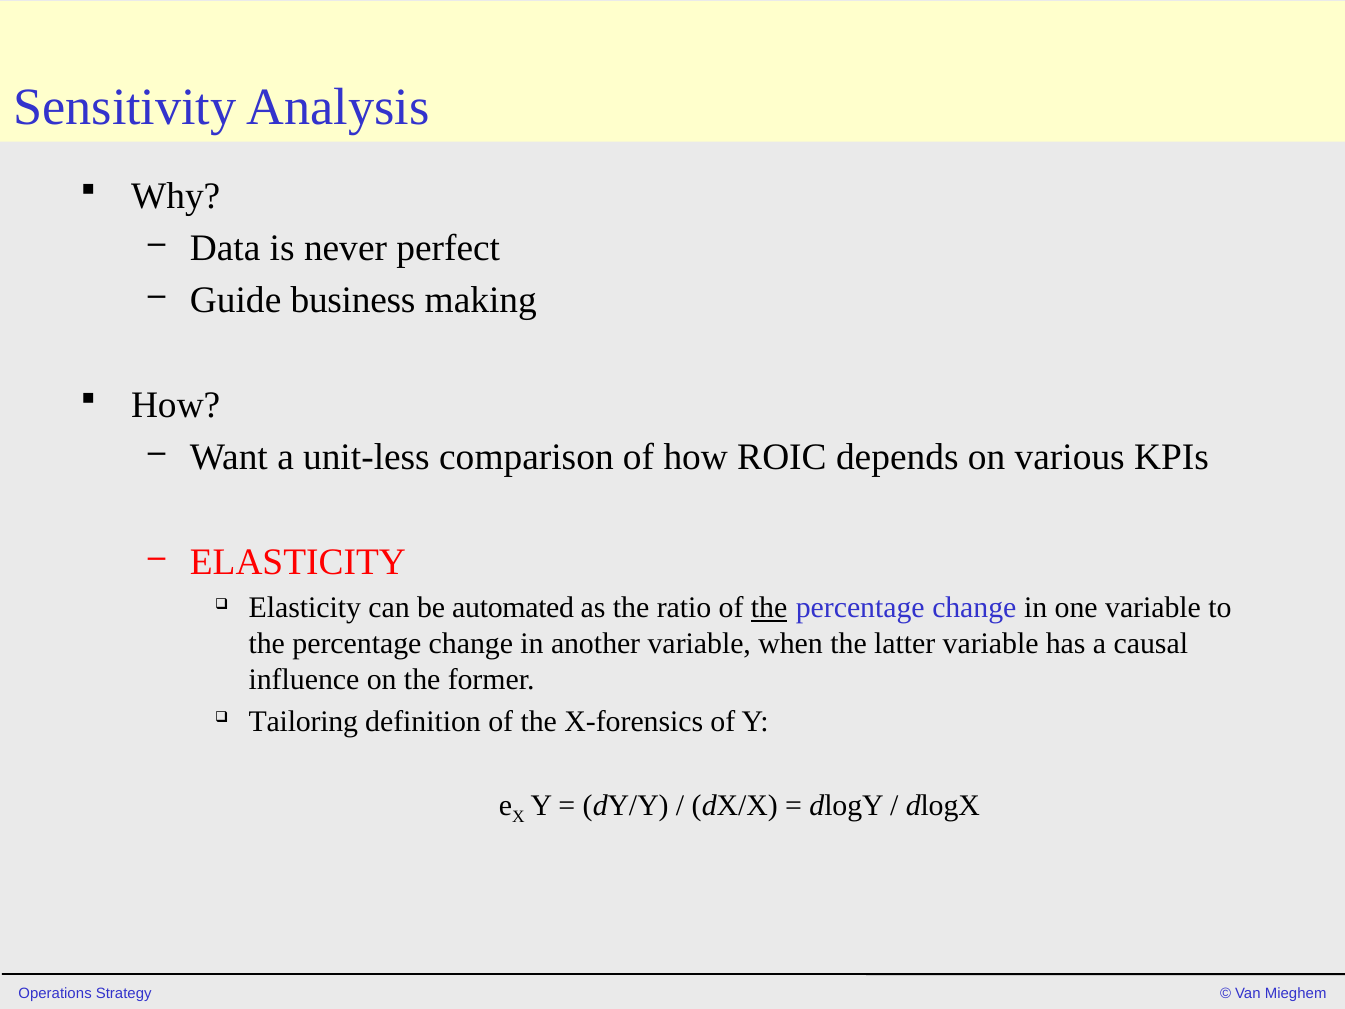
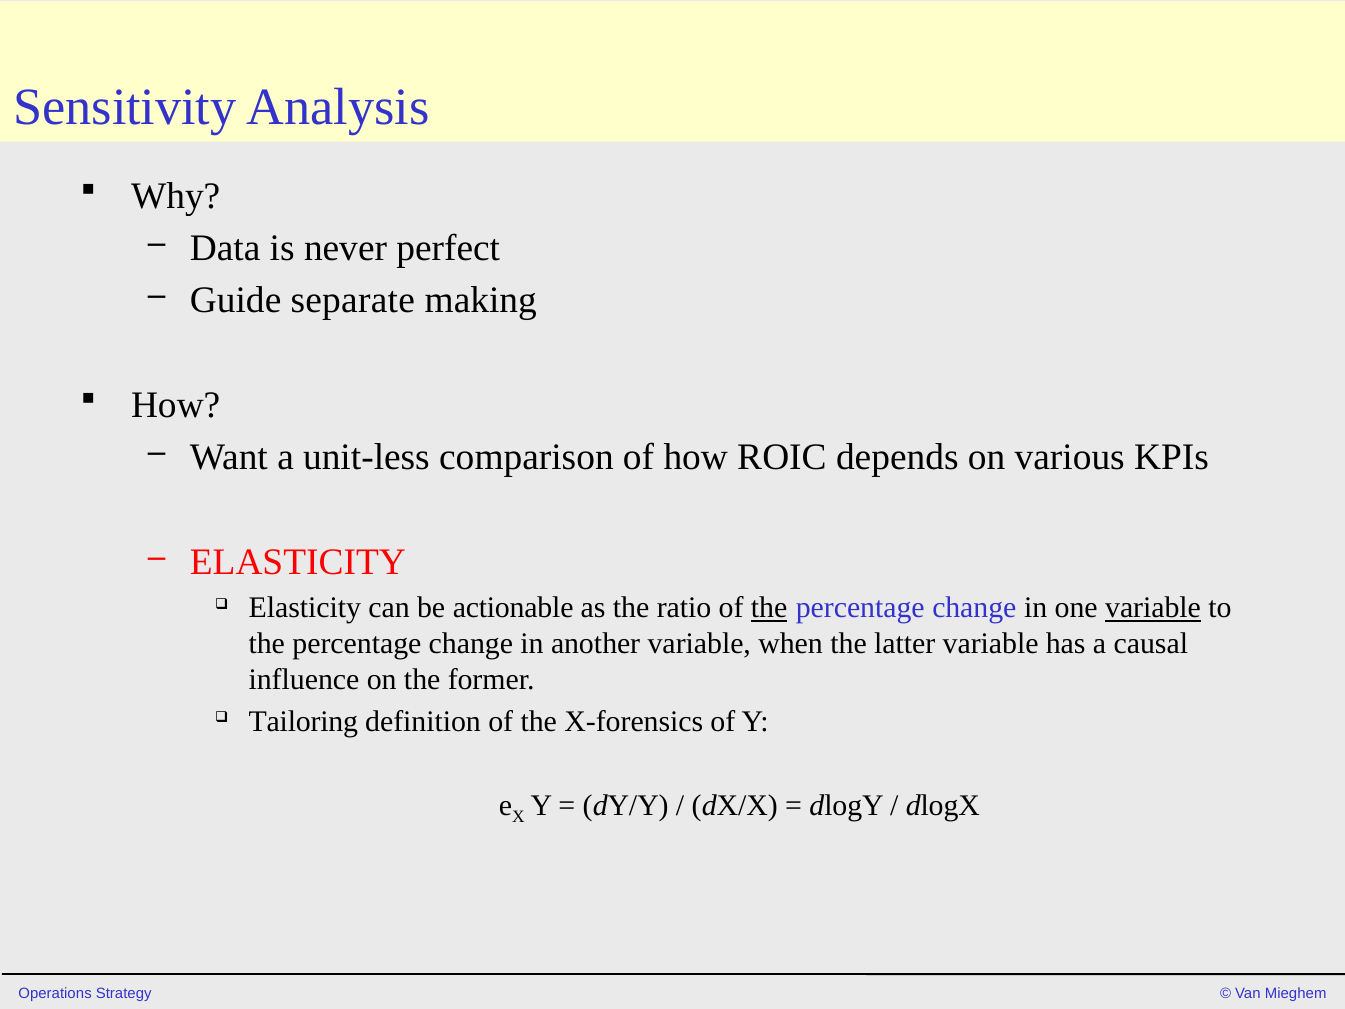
business: business -> separate (353, 300)
automated: automated -> actionable (513, 608)
variable underline: none -> present (1153, 608)
